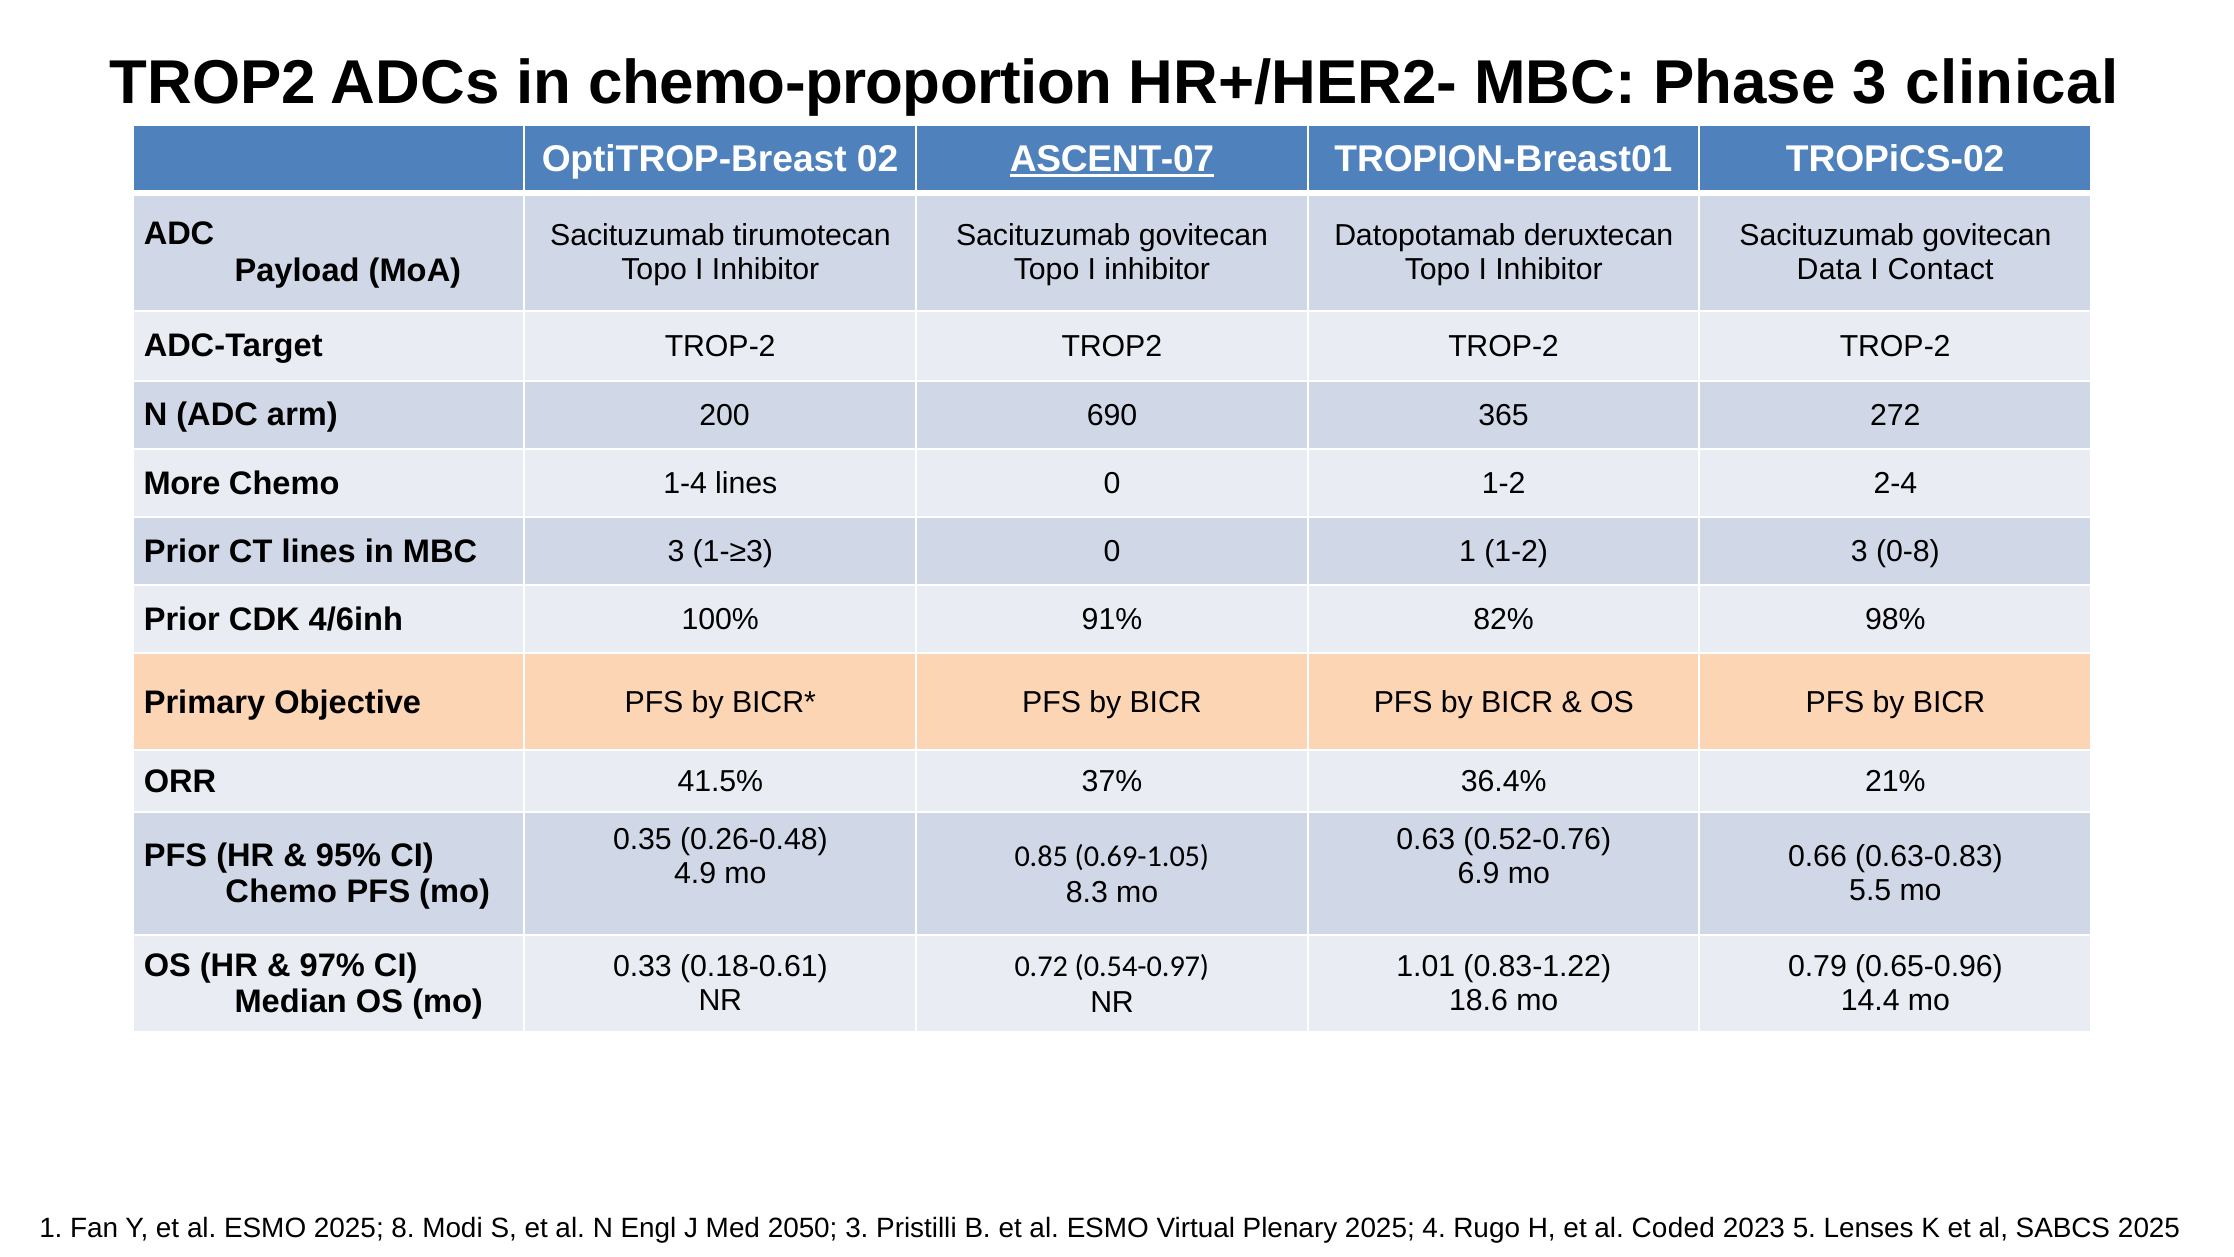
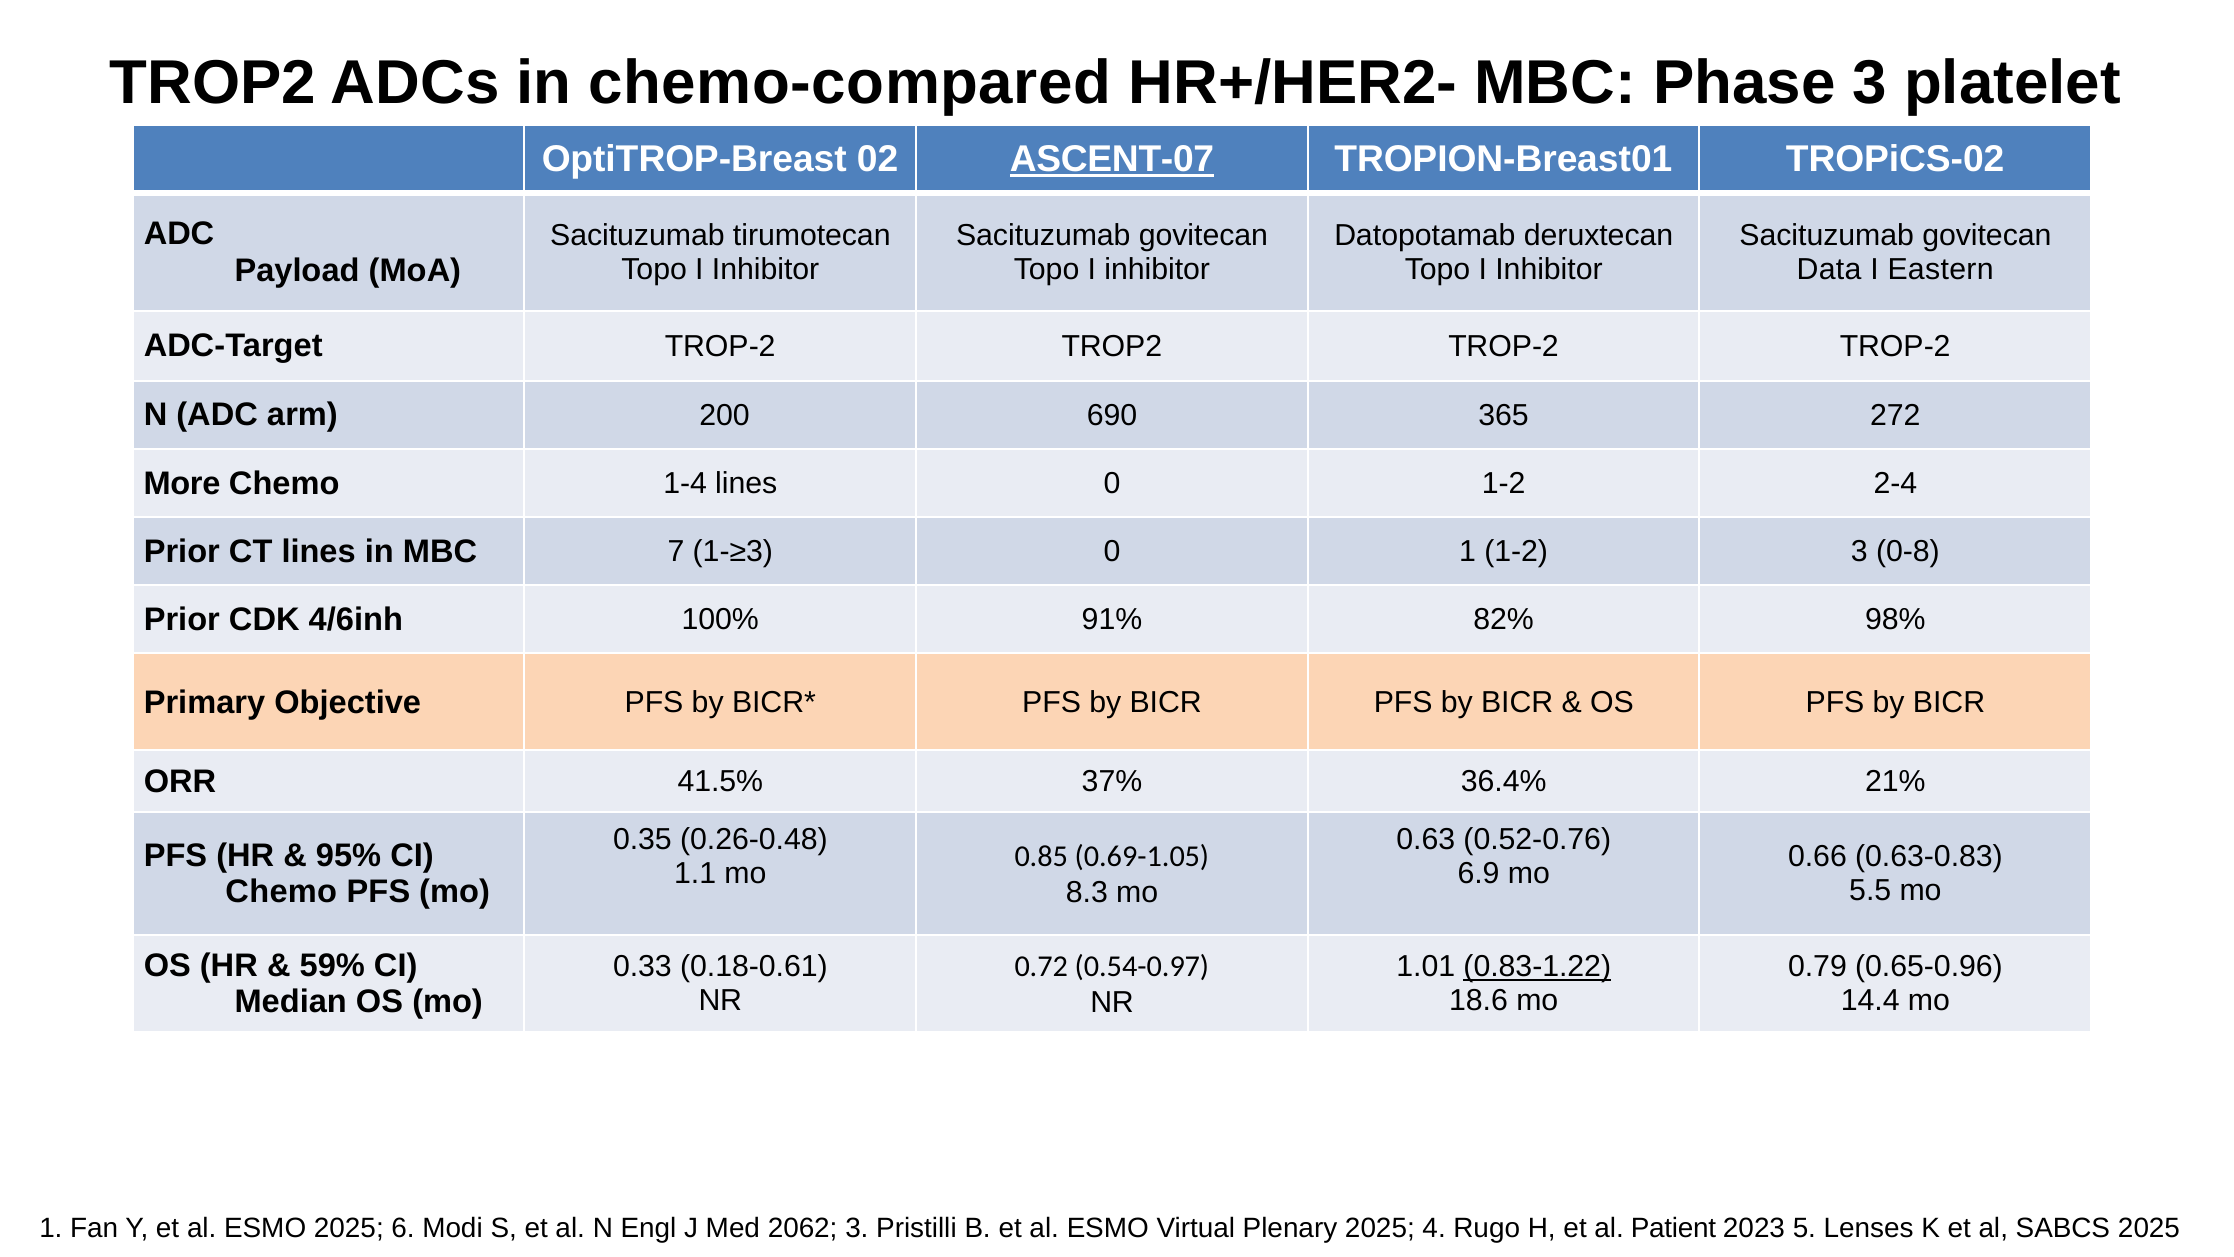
chemo-proportion: chemo-proportion -> chemo-compared (850, 83)
clinical: clinical -> platelet (2013, 83)
Contact: Contact -> Eastern (1941, 269)
MBC 3: 3 -> 7 (676, 551)
4.9: 4.9 -> 1.1 (695, 873)
97%: 97% -> 59% (332, 965)
0.83-1.22 underline: none -> present (1537, 966)
8: 8 -> 6 (403, 1228)
2050: 2050 -> 2062 (803, 1228)
Coded: Coded -> Patient (1673, 1228)
